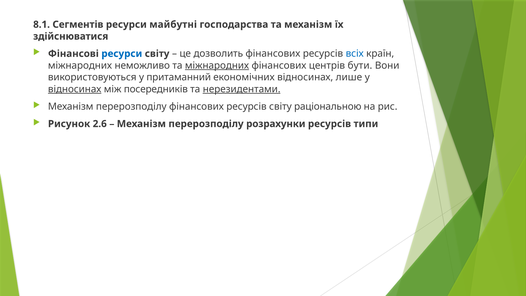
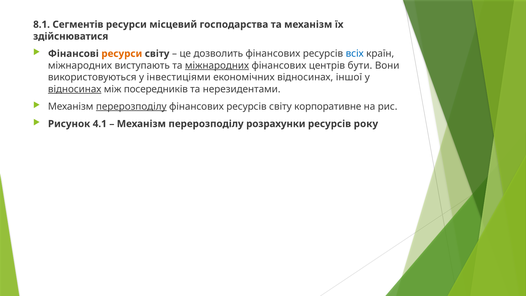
майбутні: майбутні -> місцевий (173, 24)
ресурси colour: blue -> orange (122, 54)
неможливо: неможливо -> виступають (142, 65)
притаманний: притаманний -> інвестиціями (179, 77)
лише: лише -> іншої (349, 77)
нерезидентами underline: present -> none (242, 89)
перерозподілу underline: none -> present (131, 106)
раціональною: раціональною -> корпоративне (328, 106)
2.6: 2.6 -> 4.1 (100, 124)
типи: типи -> року (366, 124)
